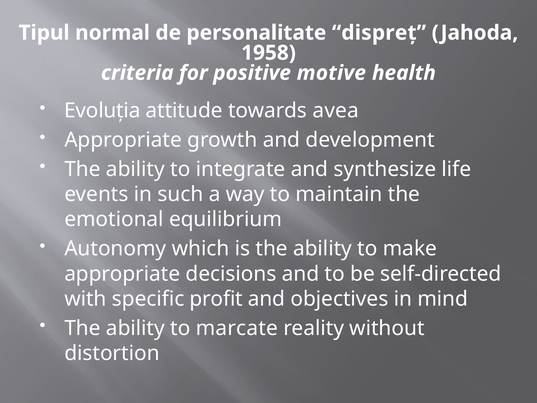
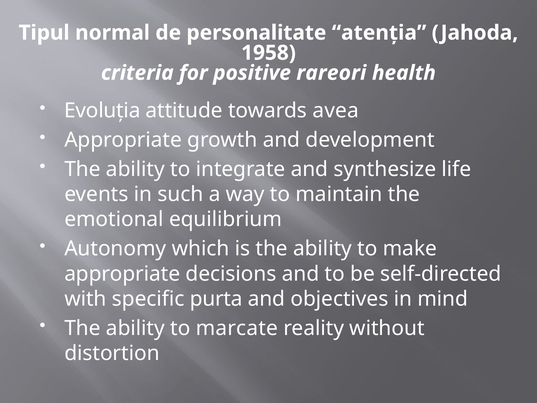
dispreţ: dispreţ -> atenţia (379, 33)
motive: motive -> rareori (331, 73)
profit: profit -> purta (216, 299)
